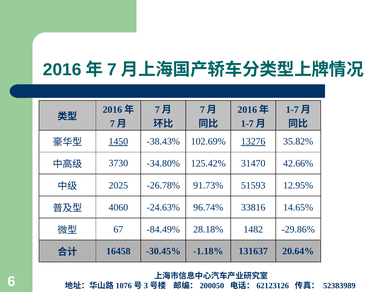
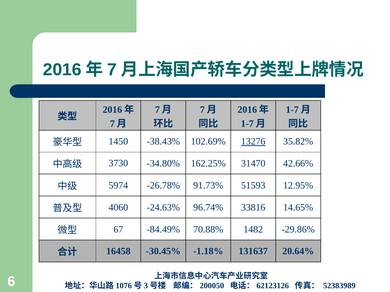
1450 underline: present -> none (118, 142)
125.42%: 125.42% -> 162.25% (208, 164)
2025: 2025 -> 5974 (118, 186)
28.18%: 28.18% -> 70.88% (208, 230)
